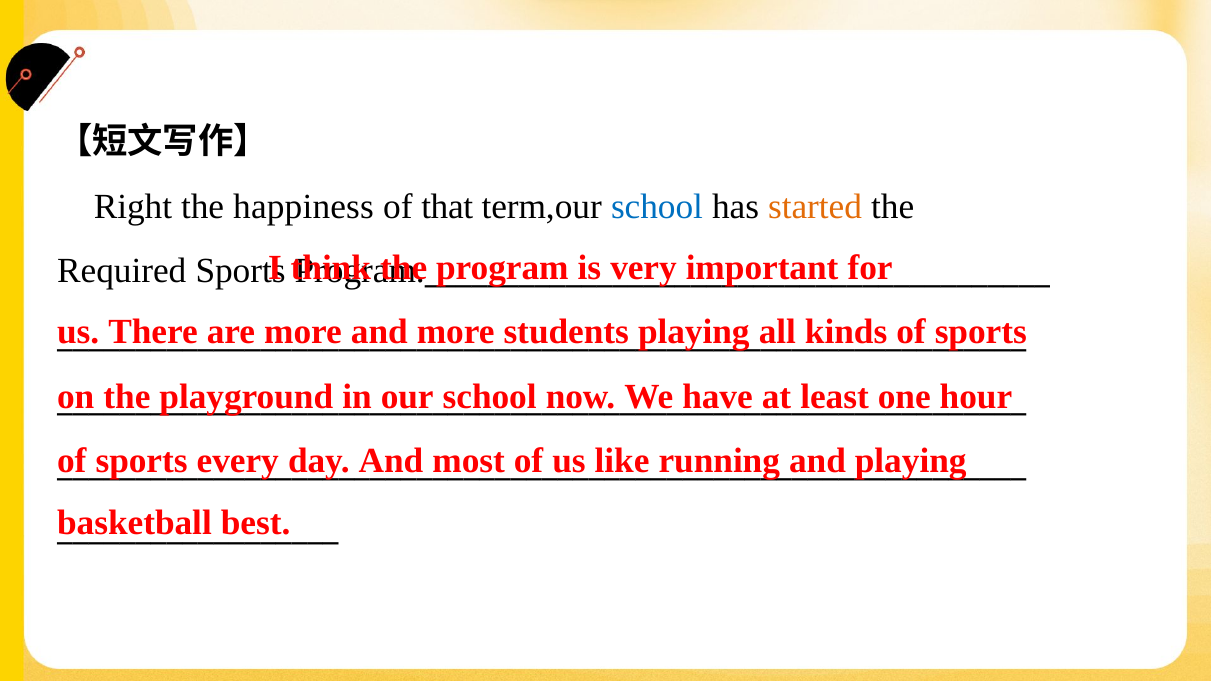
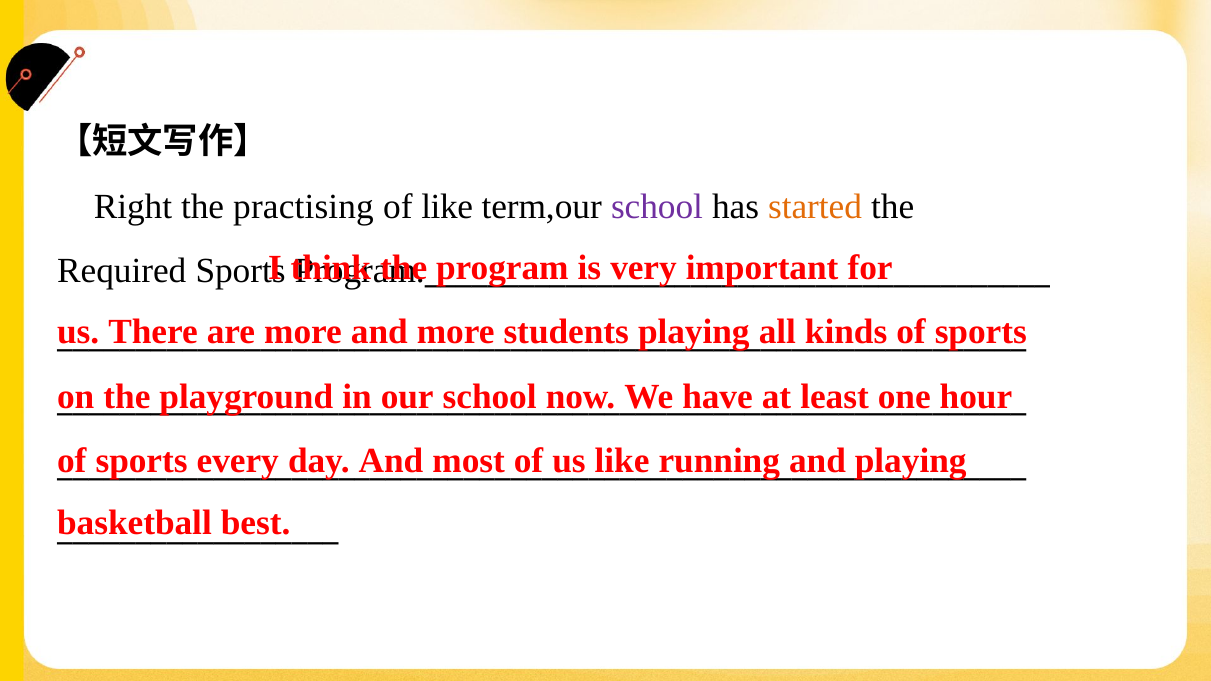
happiness: happiness -> practising (304, 206)
of that: that -> like (447, 206)
school colour: blue -> purple (657, 206)
